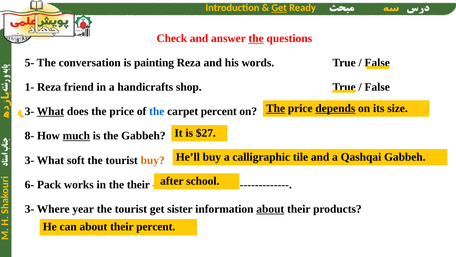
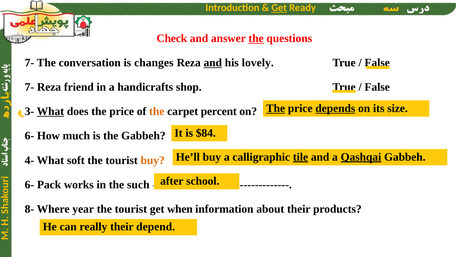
5-: 5- -> 7- (29, 63)
painting: painting -> changes (154, 63)
and underline: none -> present (213, 63)
words: words -> lovely (258, 63)
1-: 1- -> 7- (29, 87)
the colour: blue -> orange (157, 111)
$27: $27 -> $84 (206, 133)
8-: 8- -> 6- (29, 136)
much underline: present -> none (76, 136)
tile underline: none -> present (301, 157)
Qashqai underline: none -> present (361, 157)
3-: 3- -> 4- (29, 160)
the their: their -> such (138, 184)
3-: 3- -> 8- (29, 209)
sister: sister -> when (180, 209)
about underline: present -> none (270, 209)
can about: about -> really (93, 226)
their percent: percent -> depend (156, 226)
